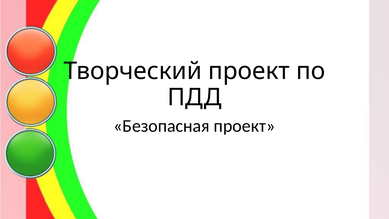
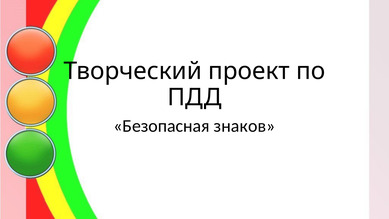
Безопасная проект: проект -> знаков (244, 126)
